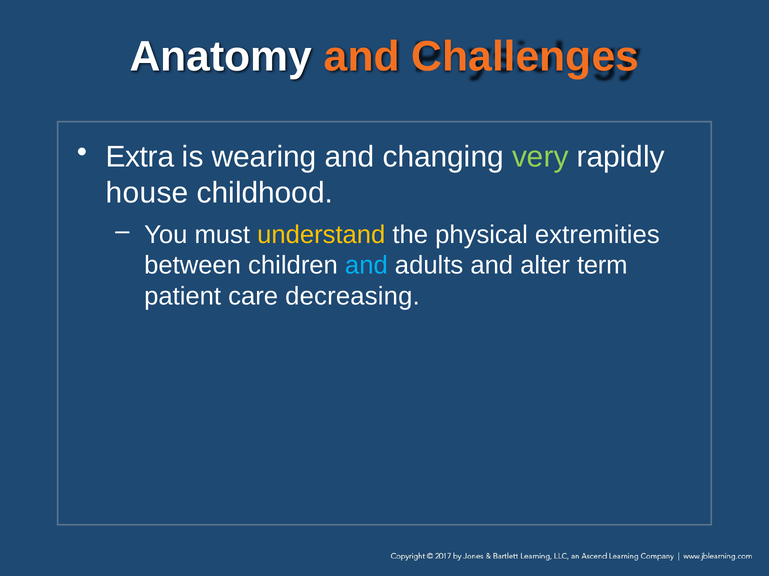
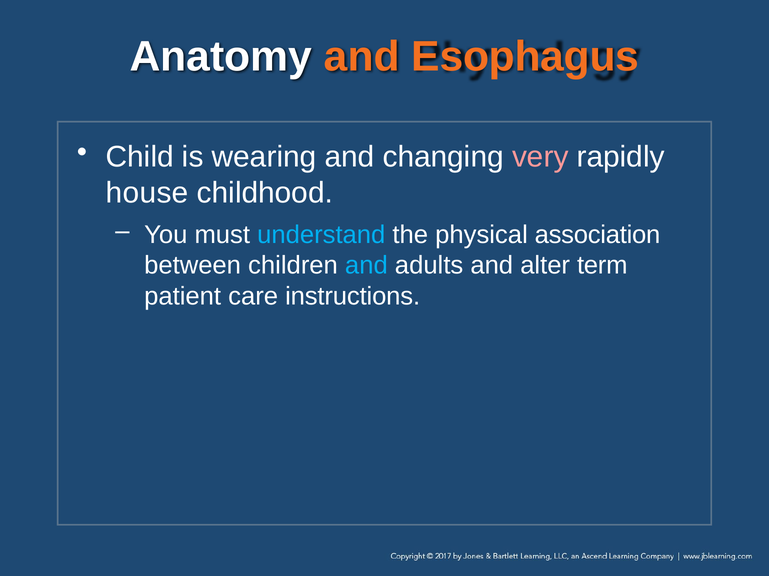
Challenges: Challenges -> Esophagus (525, 57)
Extra: Extra -> Child (140, 157)
very colour: light green -> pink (540, 157)
understand colour: yellow -> light blue (321, 235)
extremities: extremities -> association (598, 235)
decreasing: decreasing -> instructions (353, 297)
